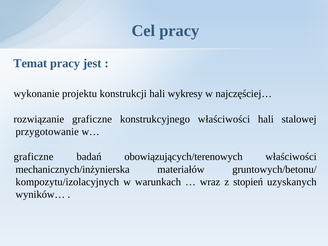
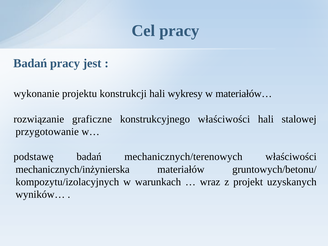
Temat: Temat -> Badań (30, 63)
najczęściej…: najczęściej… -> materiałów… (244, 94)
graficzne: graficzne -> podstawę (34, 157)
obowiązujących/terenowych: obowiązujących/terenowych -> mechanicznych/terenowych (183, 157)
stopień: stopień -> projekt (248, 182)
